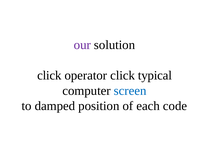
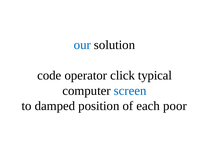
our colour: purple -> blue (82, 45)
click: click -> code (49, 76)
code: code -> poor (175, 106)
